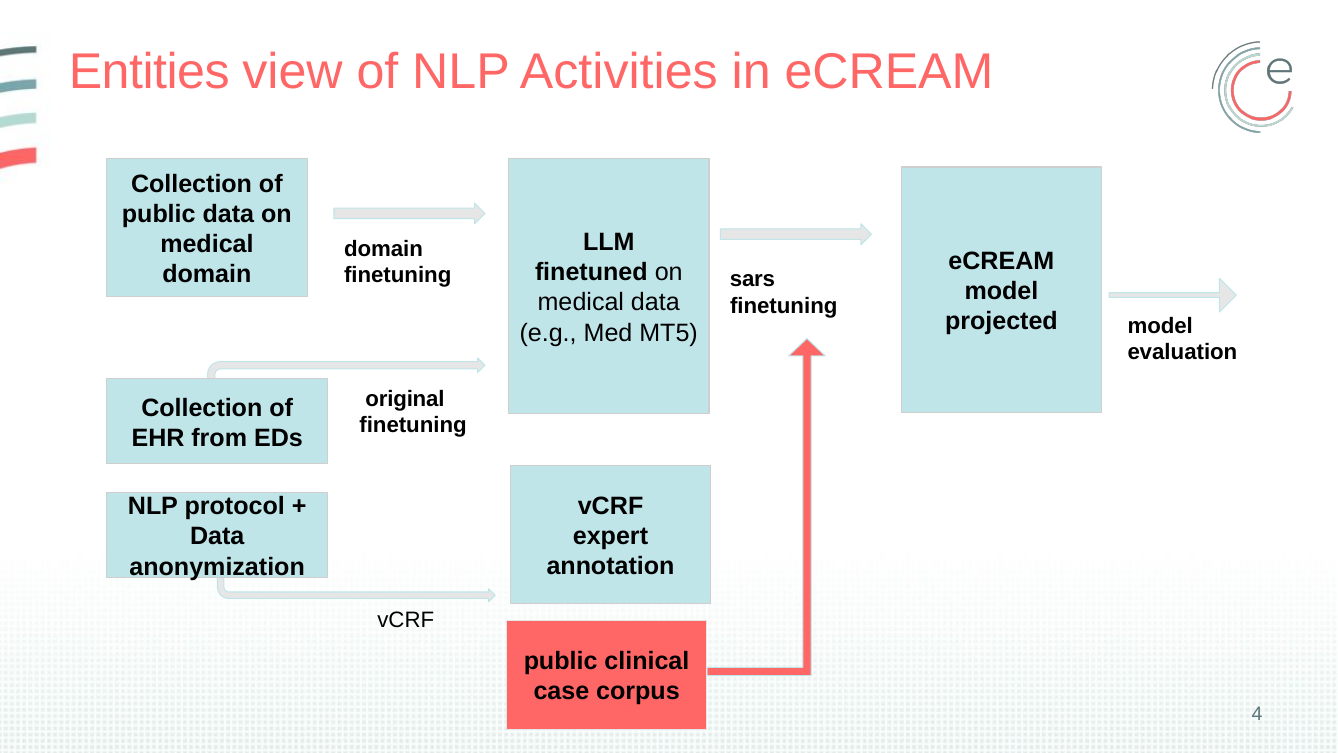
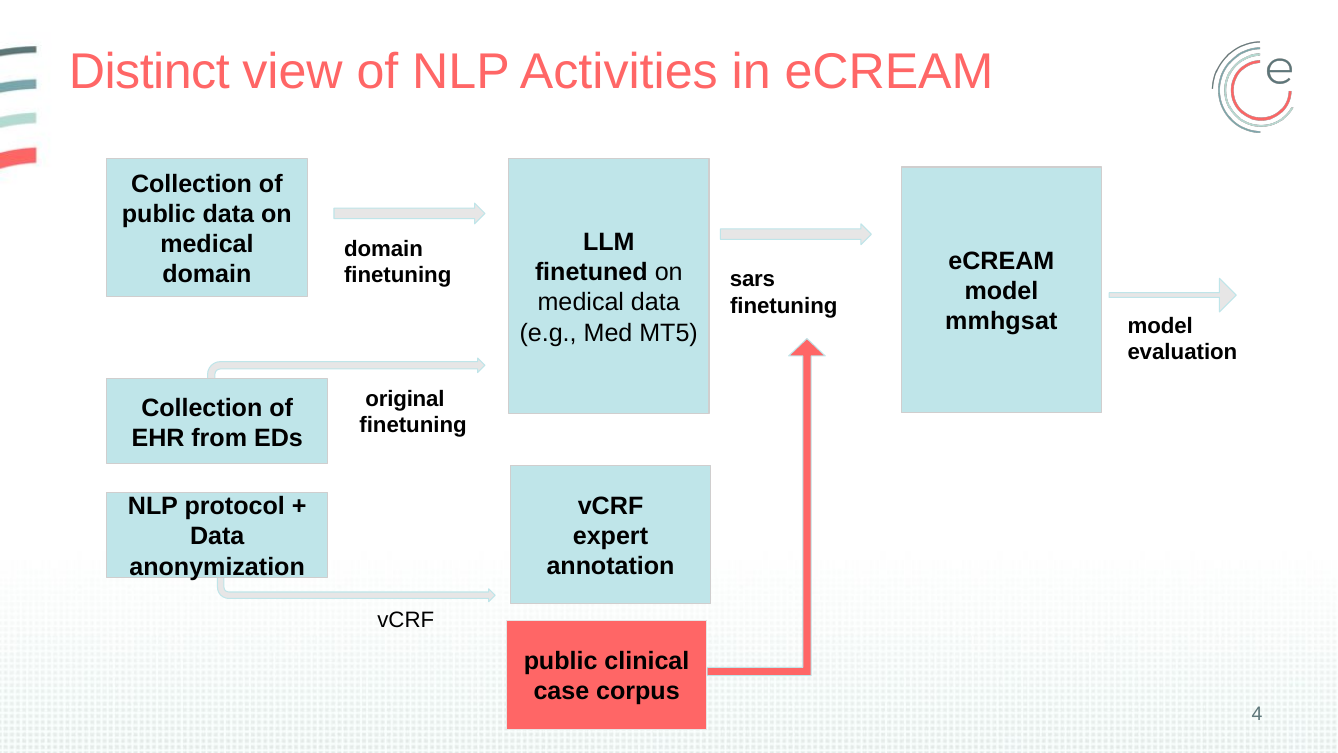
Entities: Entities -> Distinct (149, 72)
projected: projected -> mmhgsat (1001, 321)
